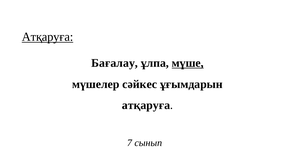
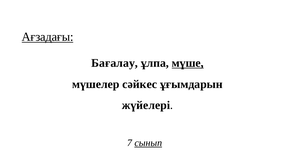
Атқаруға: Атқаруға -> Ағзадағы (48, 37)
атқаруға: атқаруға -> жүйелері (146, 105)
сынып underline: none -> present (148, 142)
